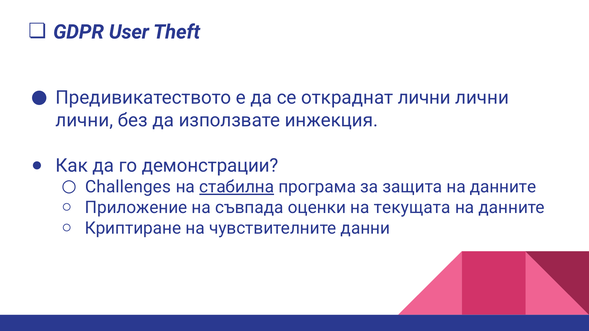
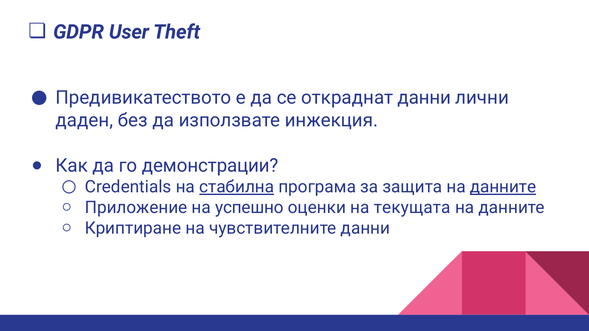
откраднат лични: лични -> данни (424, 98)
лични: лични -> даден (84, 120)
Challenges: Challenges -> Credentials (128, 187)
данните underline: none -> present (503, 187)
съвпада: съвпада -> успешно (249, 208)
